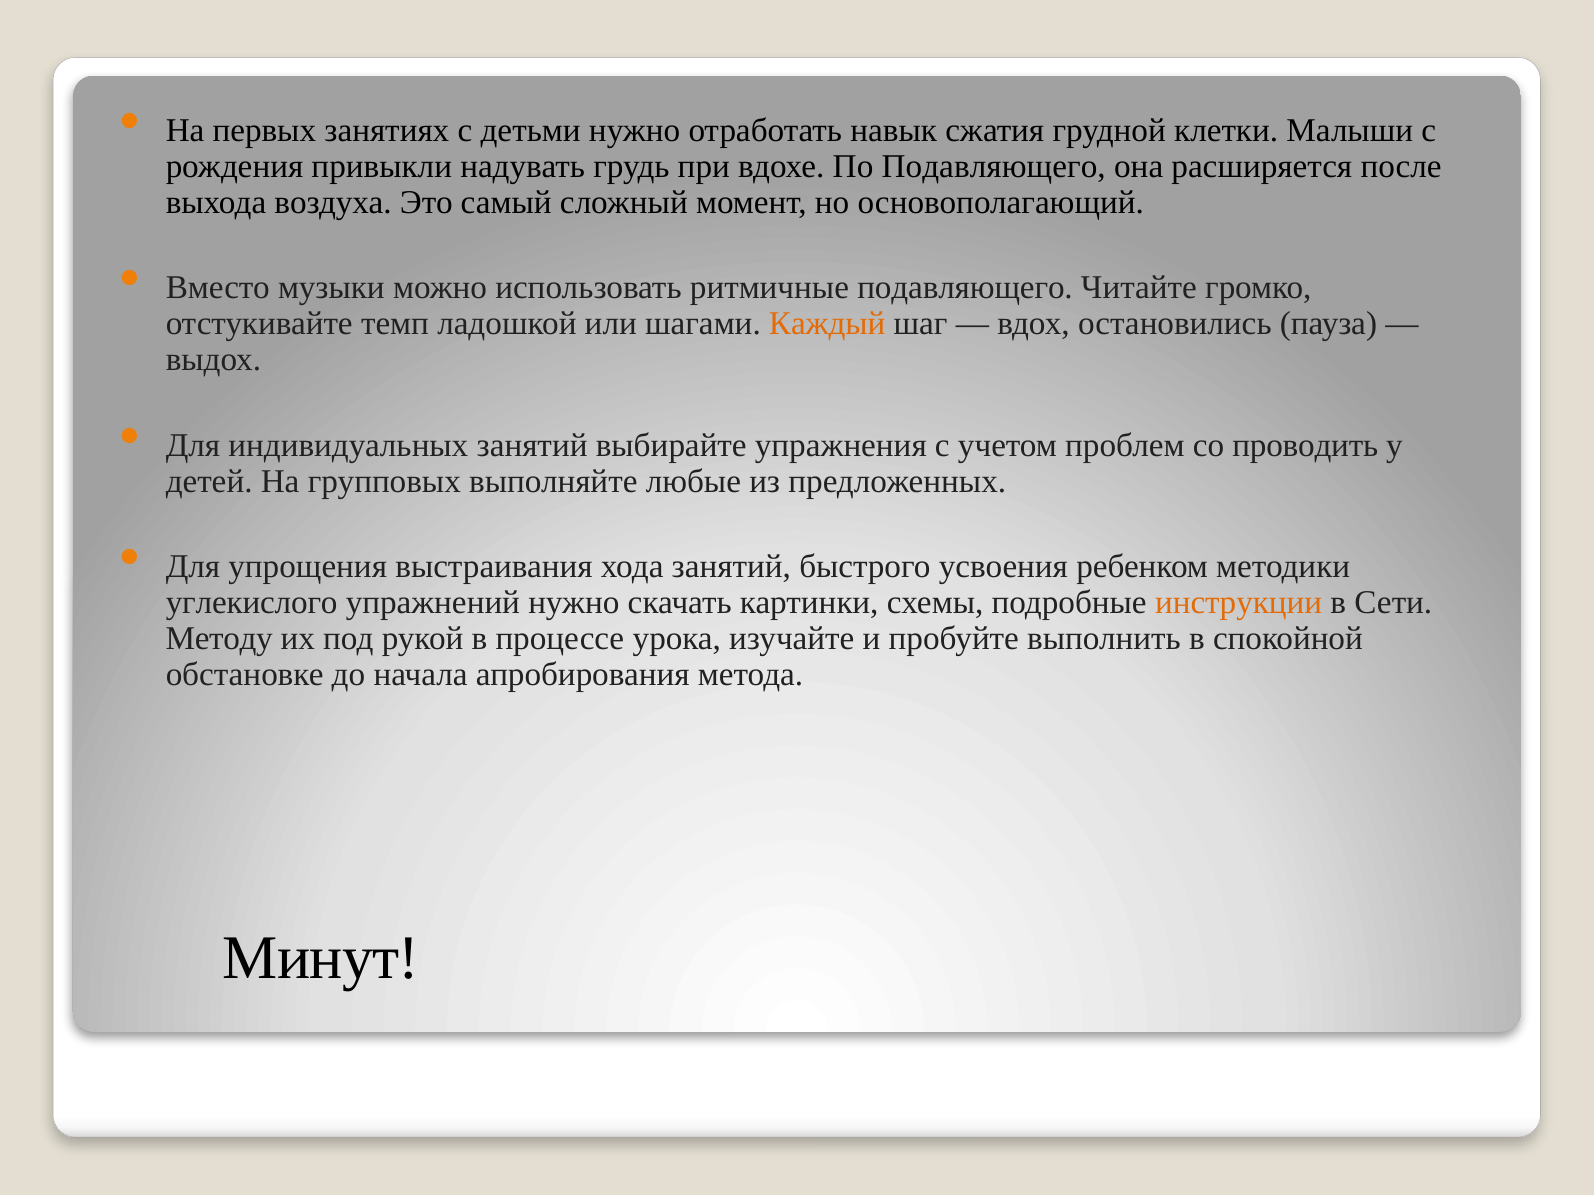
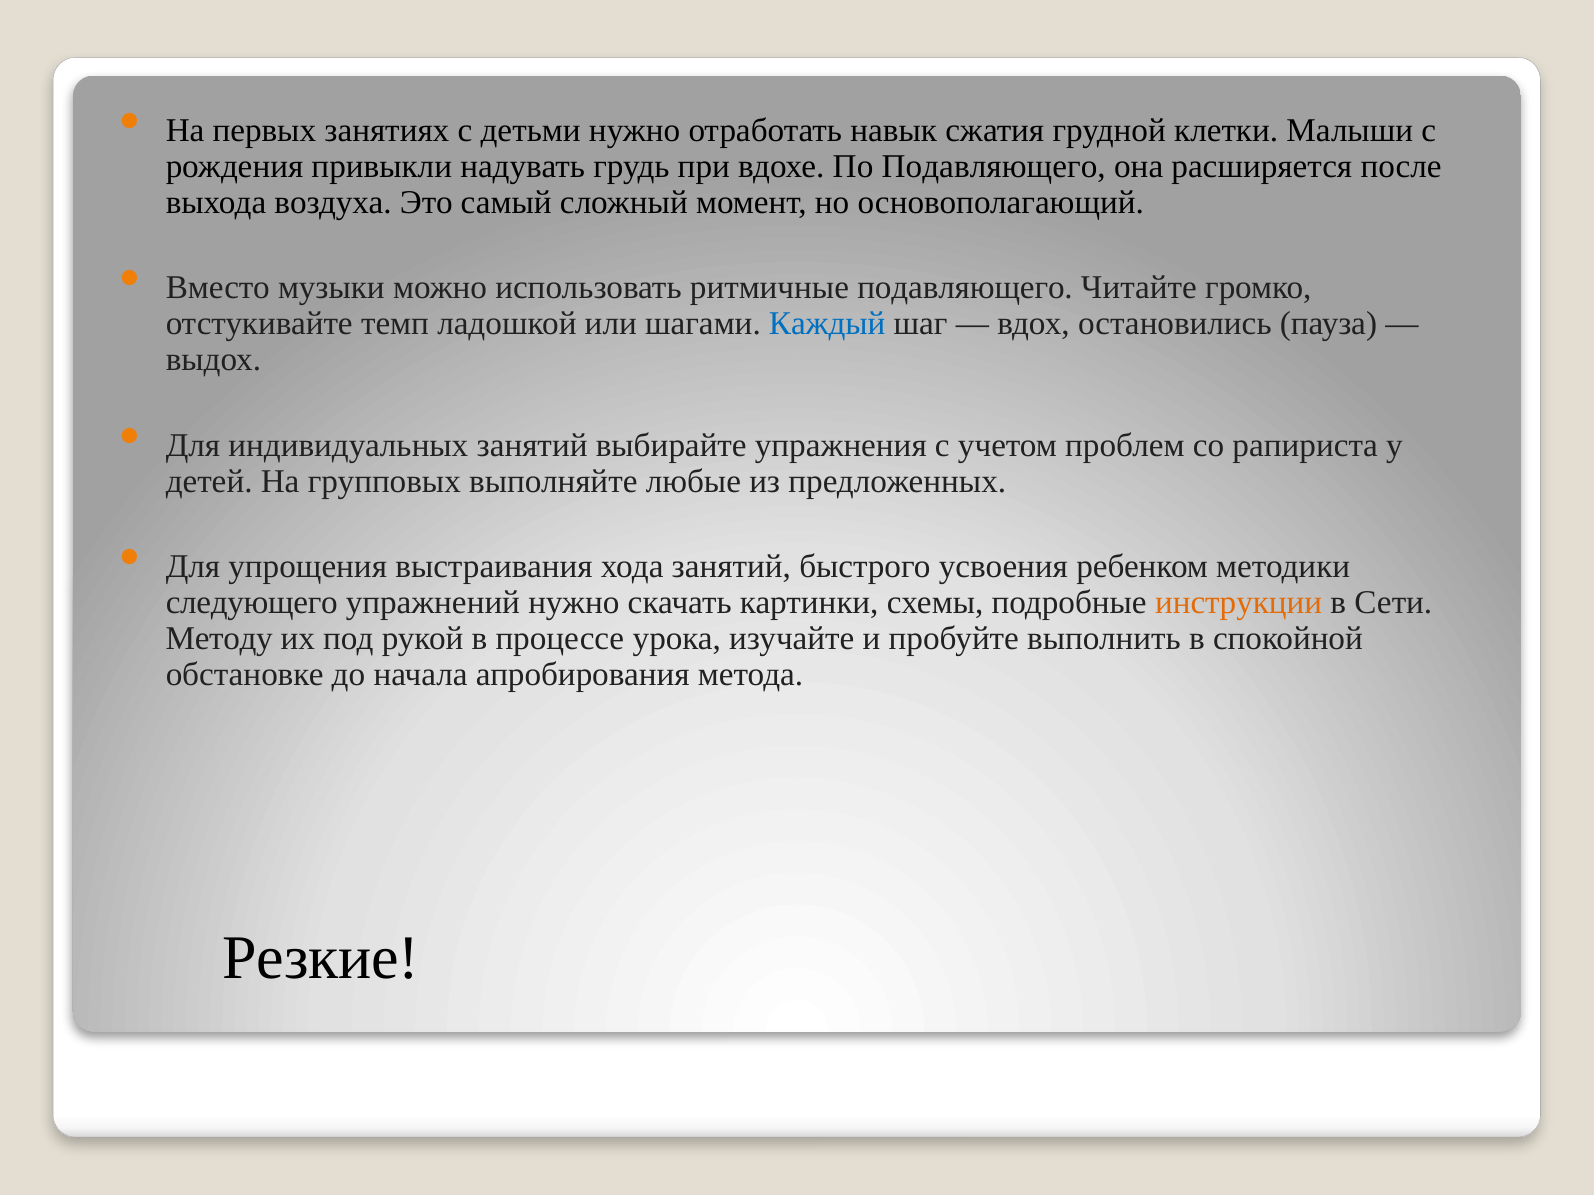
Каждый colour: orange -> blue (827, 324)
проводить: проводить -> рапириста (1305, 446)
углекислого: углекислого -> следующего (252, 603)
Минут: Минут -> Резкие (321, 959)
